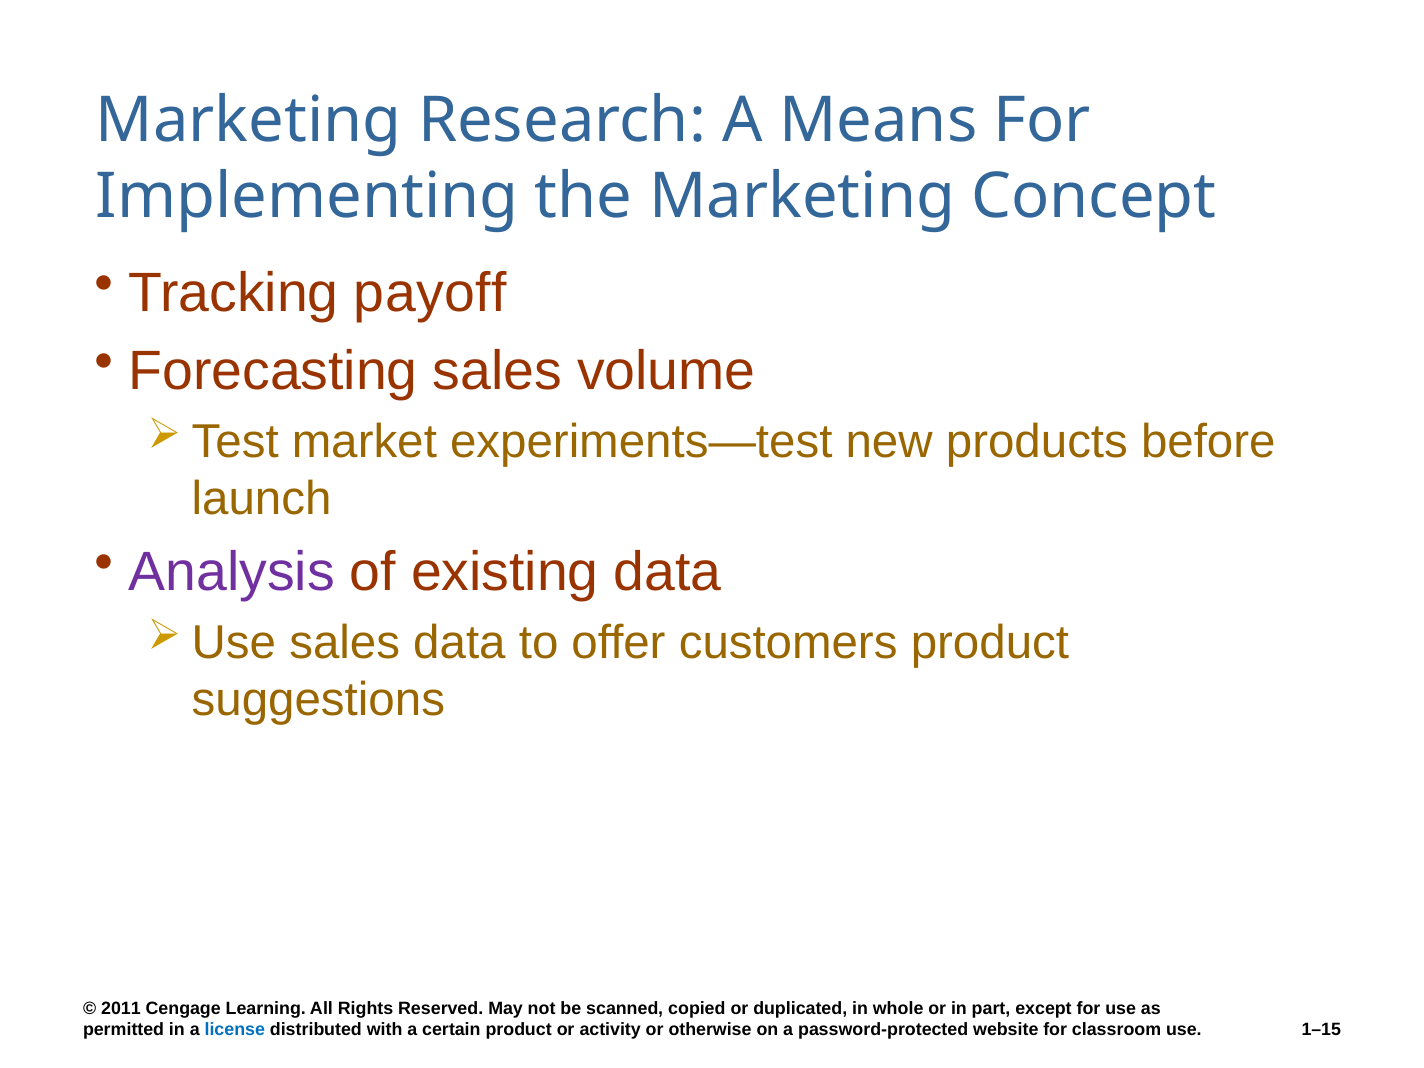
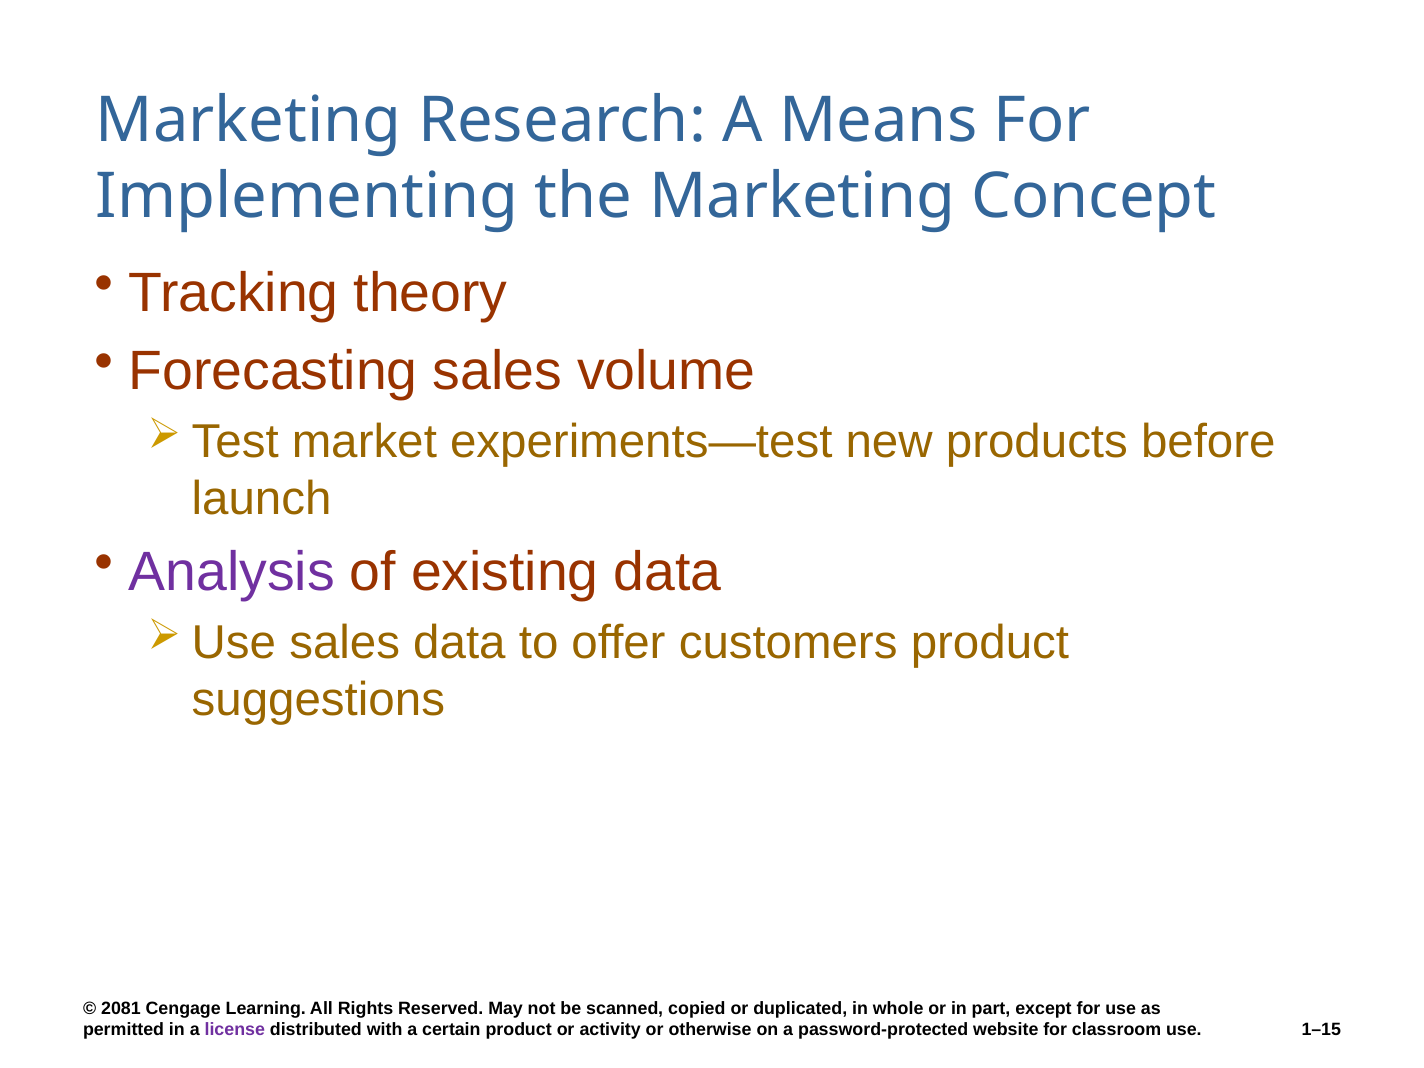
payoff: payoff -> theory (431, 293)
2011: 2011 -> 2081 (121, 1009)
license colour: blue -> purple (235, 1030)
